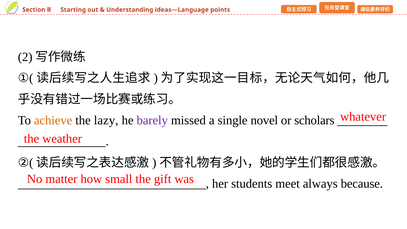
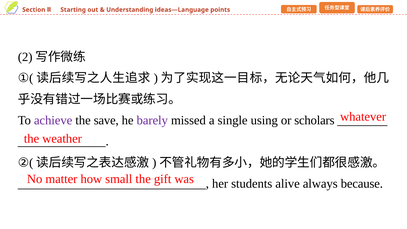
achieve colour: orange -> purple (53, 120)
lazy: lazy -> save (106, 120)
novel: novel -> using (264, 120)
meet: meet -> alive (288, 184)
